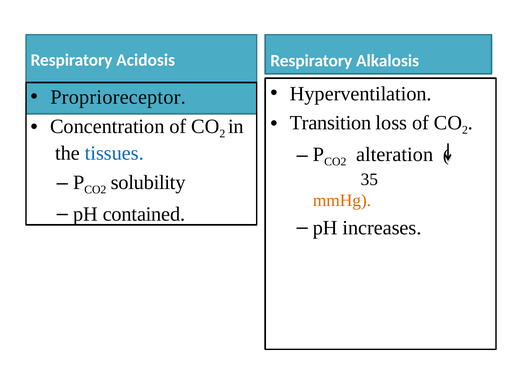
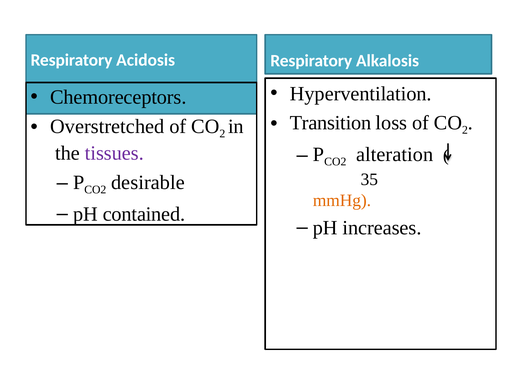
Proprioreceptor: Proprioreceptor -> Chemoreceptors (118, 97)
Concentration: Concentration -> Overstretched (107, 127)
tissues colour: blue -> purple (114, 153)
solubility: solubility -> desirable (148, 183)
